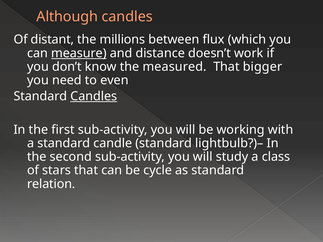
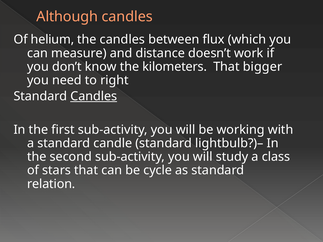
distant: distant -> helium (52, 40)
the millions: millions -> candles (122, 40)
measure underline: present -> none (79, 53)
measured: measured -> kilometers (175, 67)
even: even -> right (114, 80)
